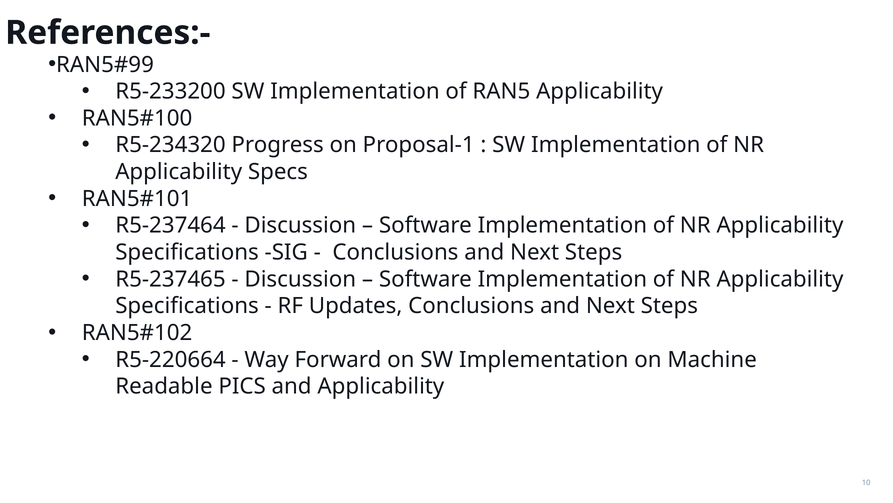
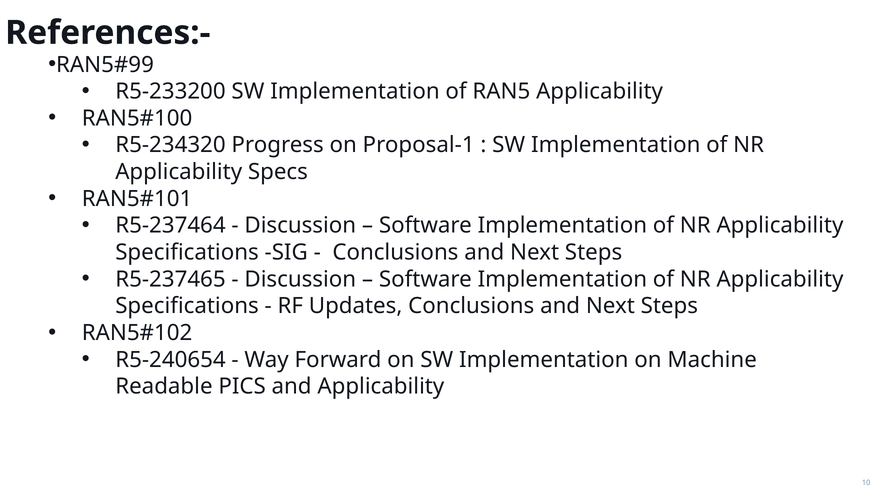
R5-220664: R5-220664 -> R5-240654 (170, 359)
